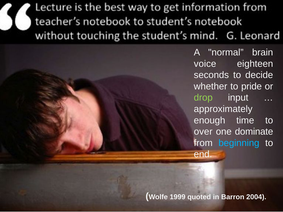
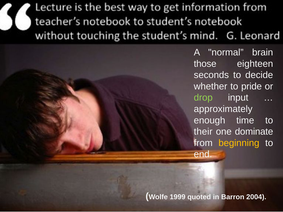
voice: voice -> those (205, 64)
over: over -> their (203, 132)
beginning colour: light blue -> yellow (239, 143)
